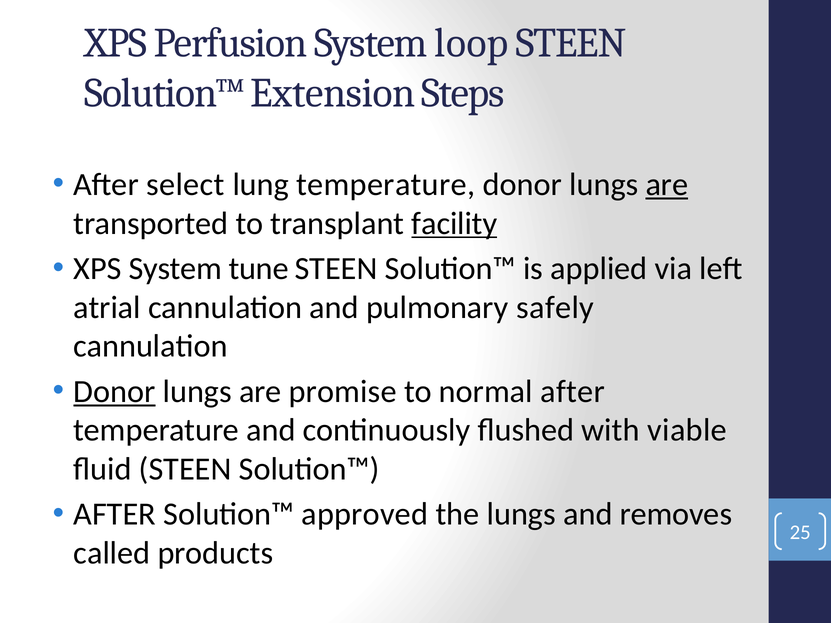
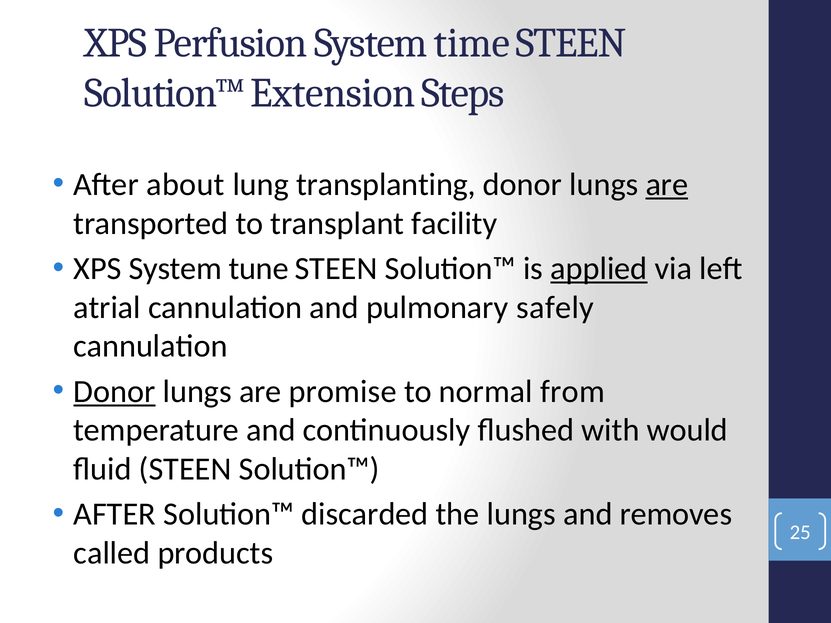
loop: loop -> time (472, 43)
select: select -> about (186, 185)
lung temperature: temperature -> transplanting (386, 185)
facility underline: present -> none (454, 223)
applied underline: none -> present (599, 269)
normal after: after -> from (573, 392)
viable: viable -> would (687, 430)
approved: approved -> discarded (365, 514)
